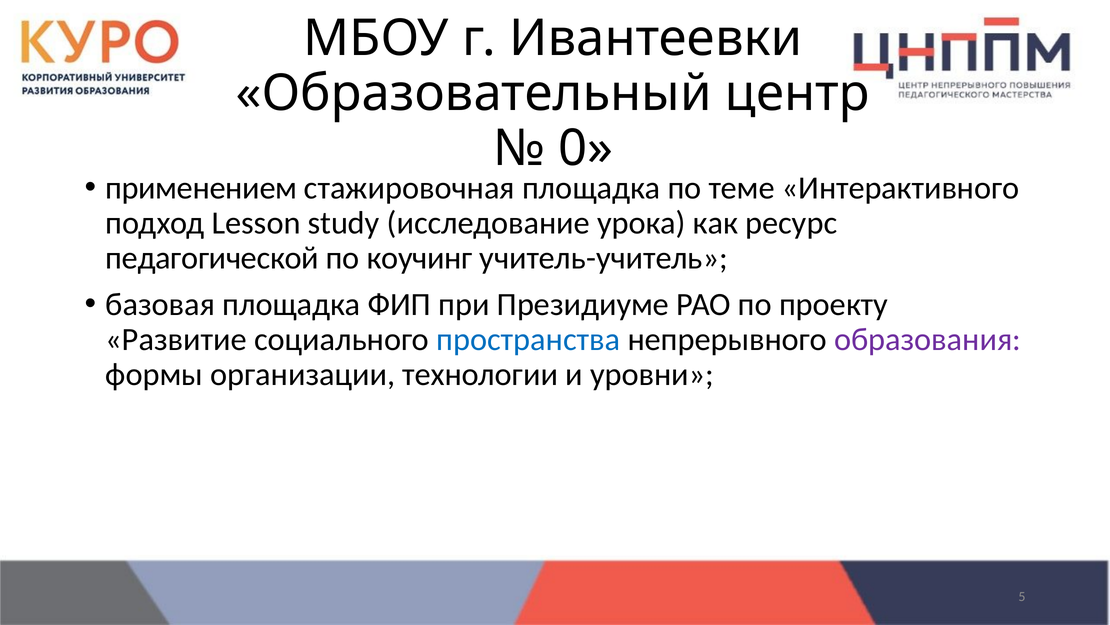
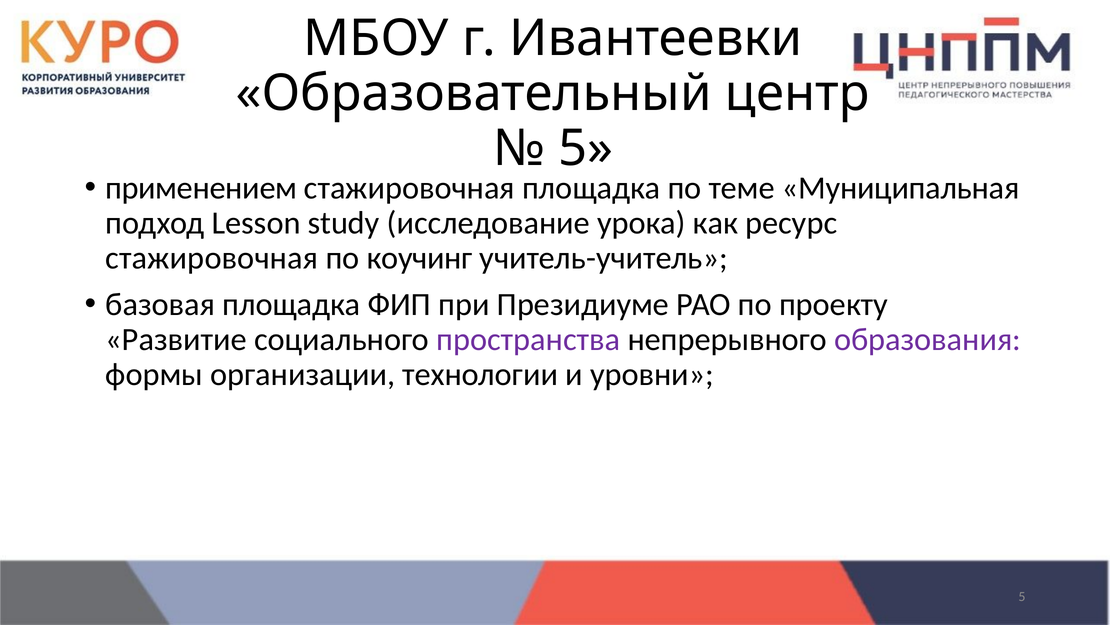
0: 0 -> 5 (586, 148)
Интерактивного: Интерактивного -> Муниципальная (901, 188)
педагогической: педагогической -> стажировочная (212, 258)
пространства colour: blue -> purple (528, 339)
